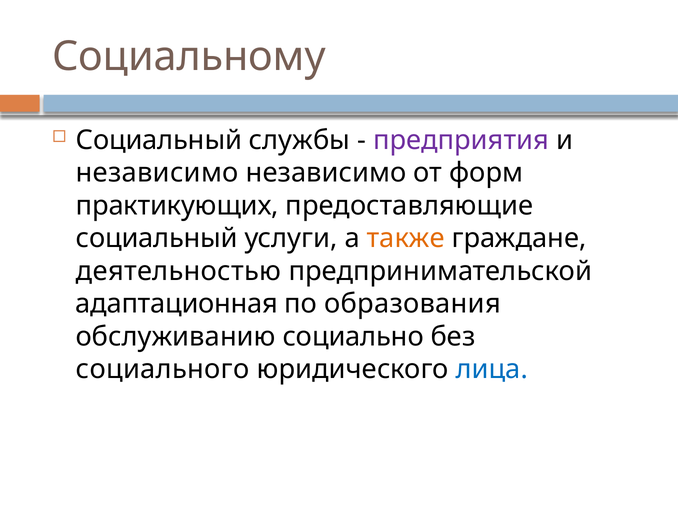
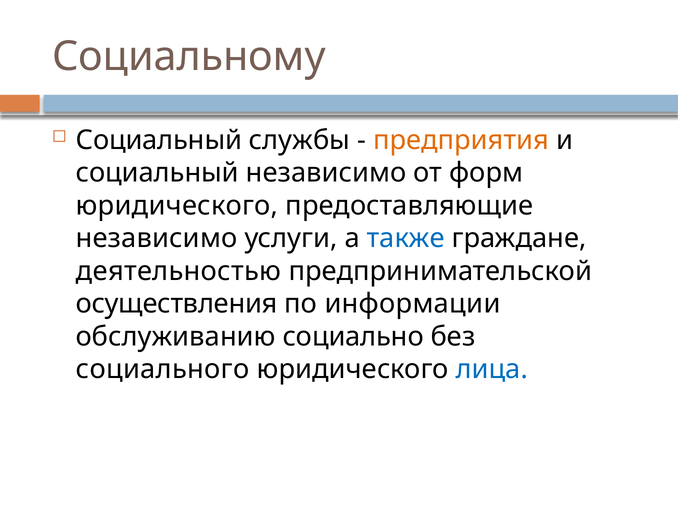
предприятия colour: purple -> orange (461, 140)
независимо: независимо -> социальный (157, 173)
практикующих: практикующих -> юридического (177, 206)
социальный: социальный -> независимо (157, 239)
также colour: orange -> blue (406, 239)
адаптационная: адаптационная -> осуществления (177, 304)
образования: образования -> информации (413, 304)
